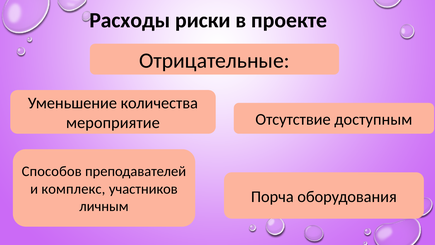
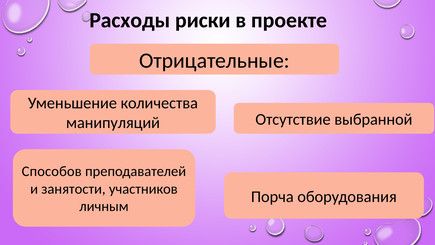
доступным: доступным -> выбранной (373, 119)
мероприятие: мероприятие -> манипуляций (113, 123)
комплекс: комплекс -> занятости (73, 189)
